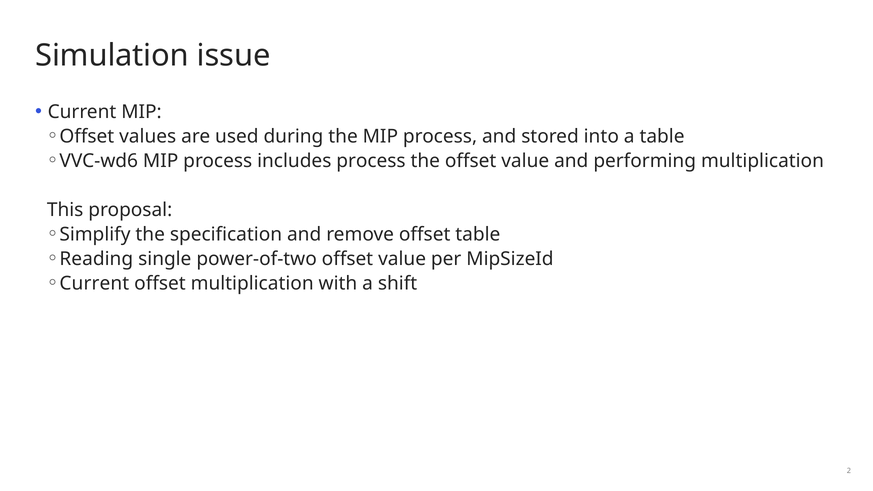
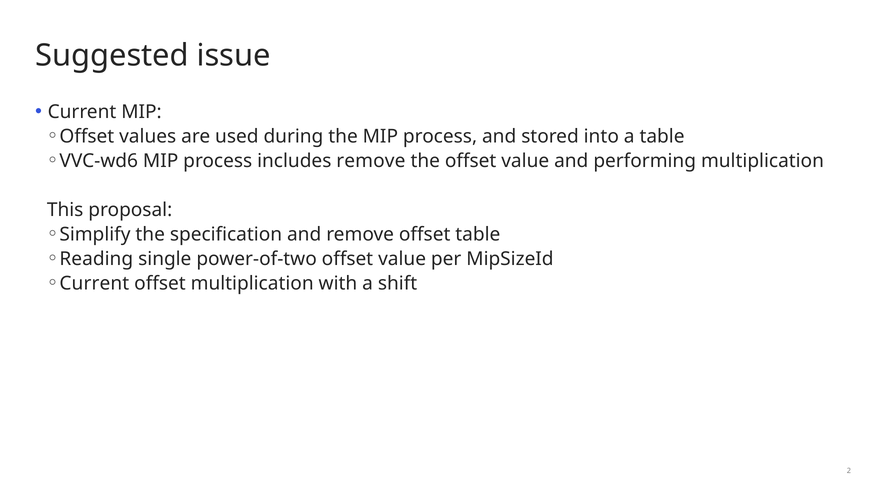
Simulation: Simulation -> Suggested (112, 56)
includes process: process -> remove (371, 161)
